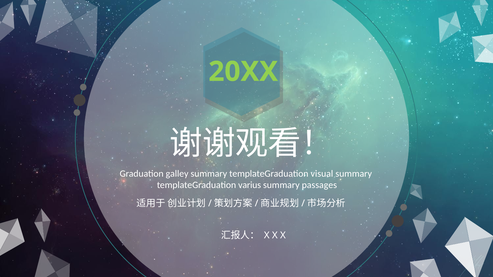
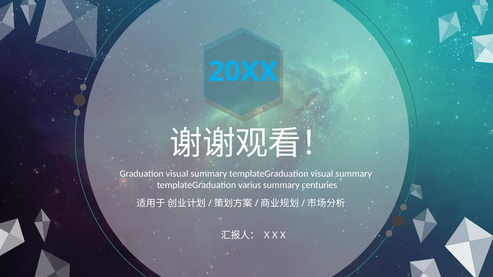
20XX colour: light green -> light blue (243, 72)
Graduation galley: galley -> visual (177, 174)
passages: passages -> centuries (319, 185)
